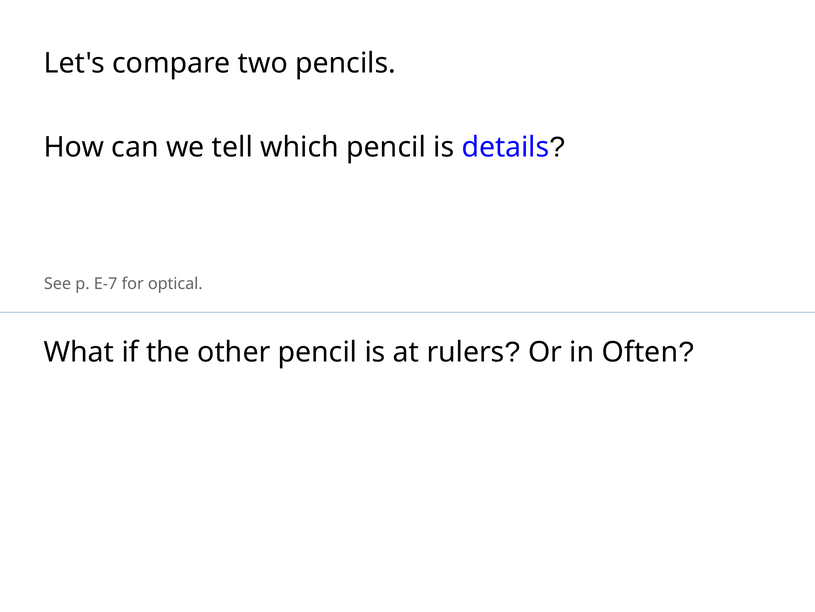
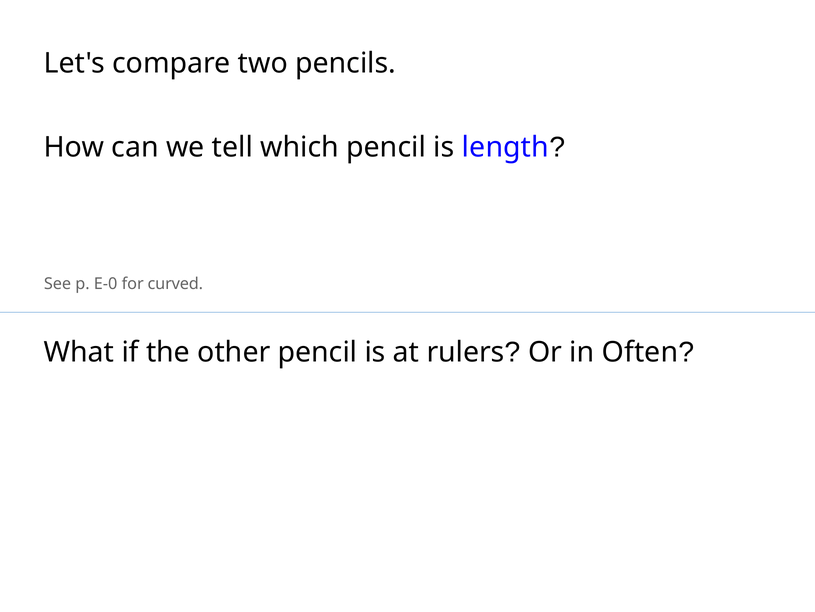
details: details -> length (505, 147)
E-7: E-7 -> E-0 (106, 283)
optical: optical -> curved (175, 283)
